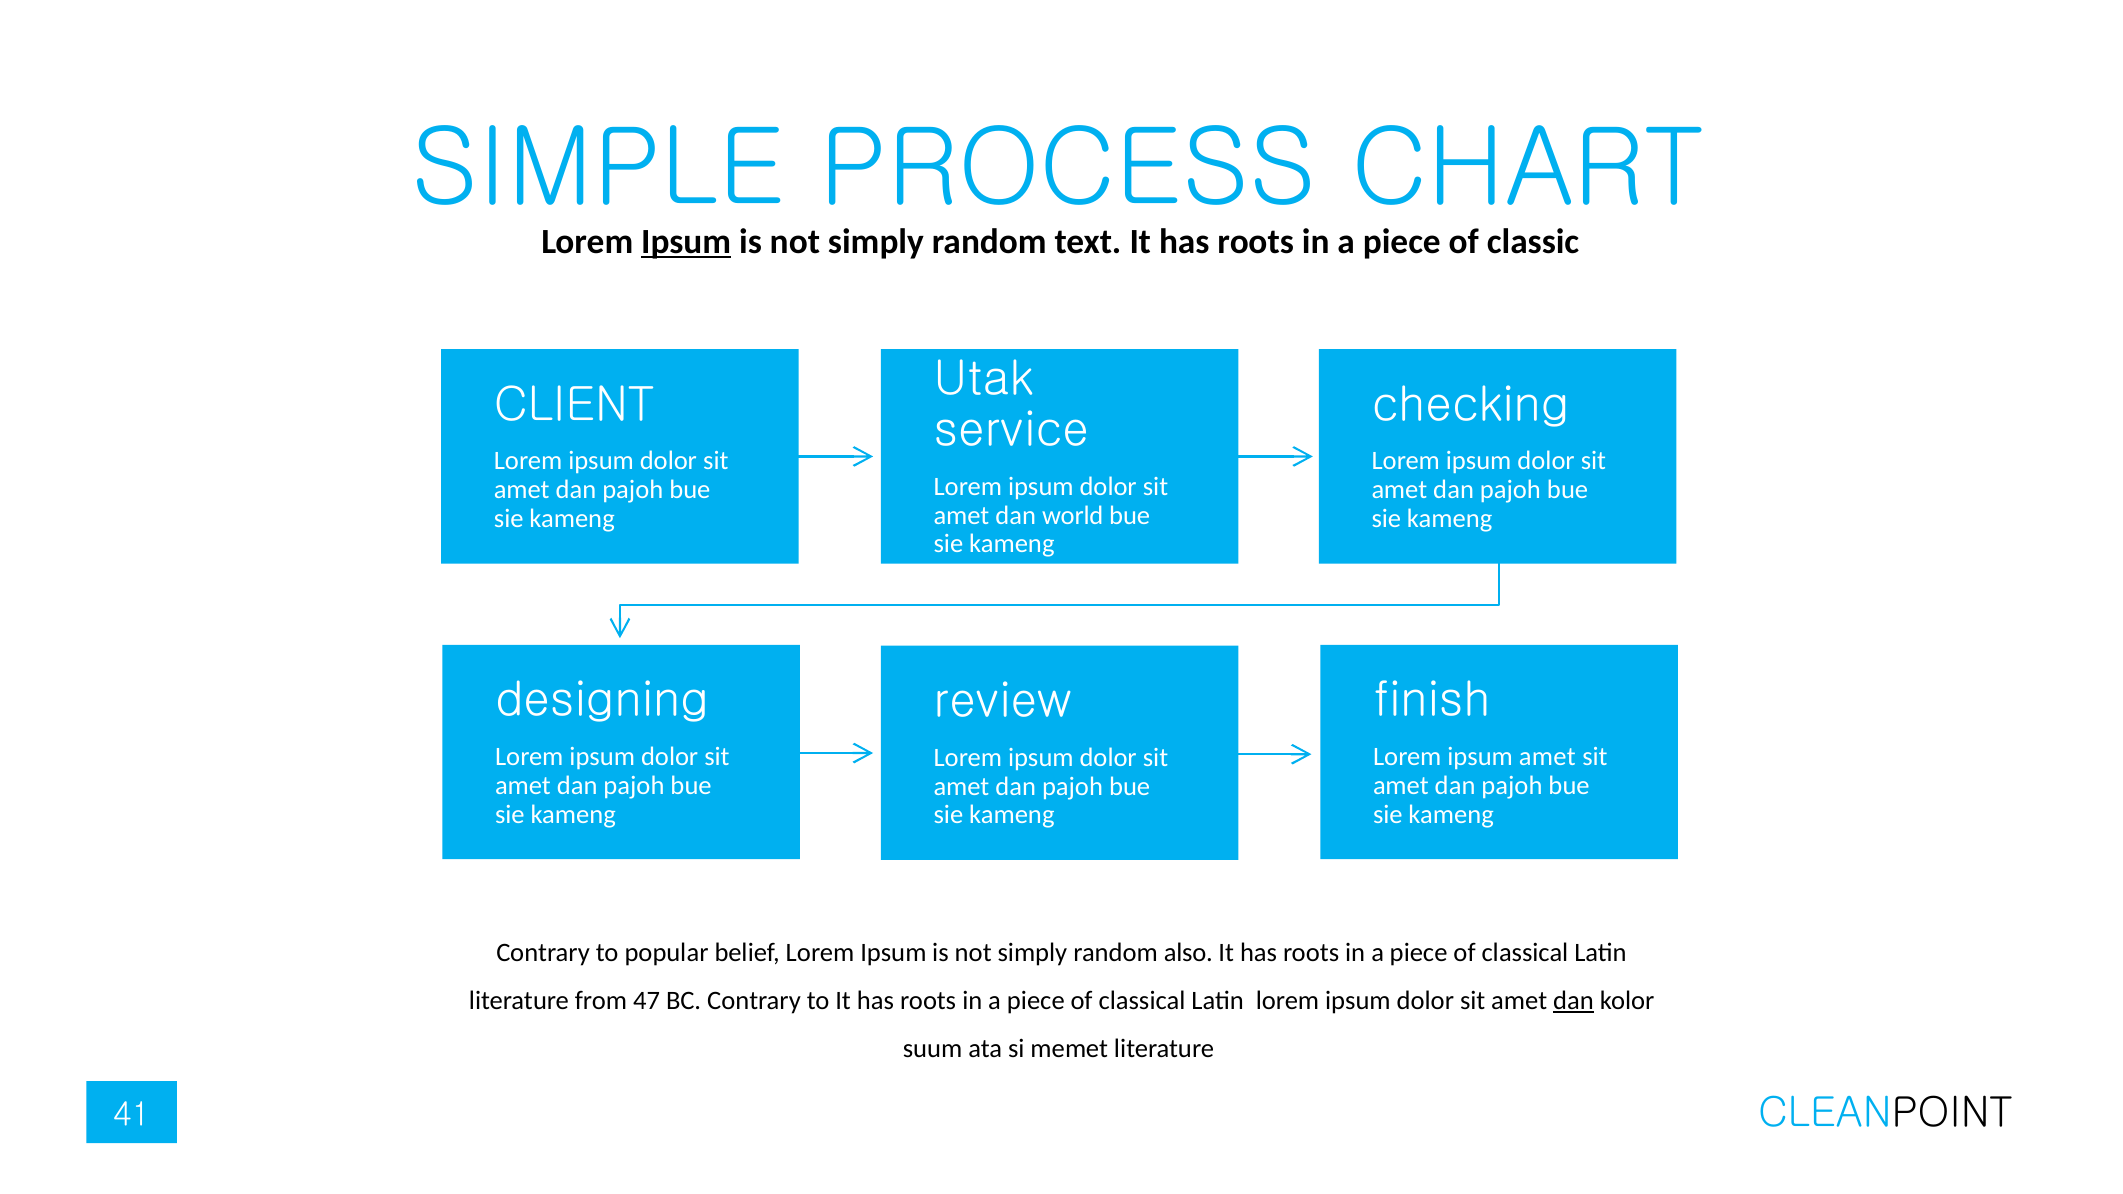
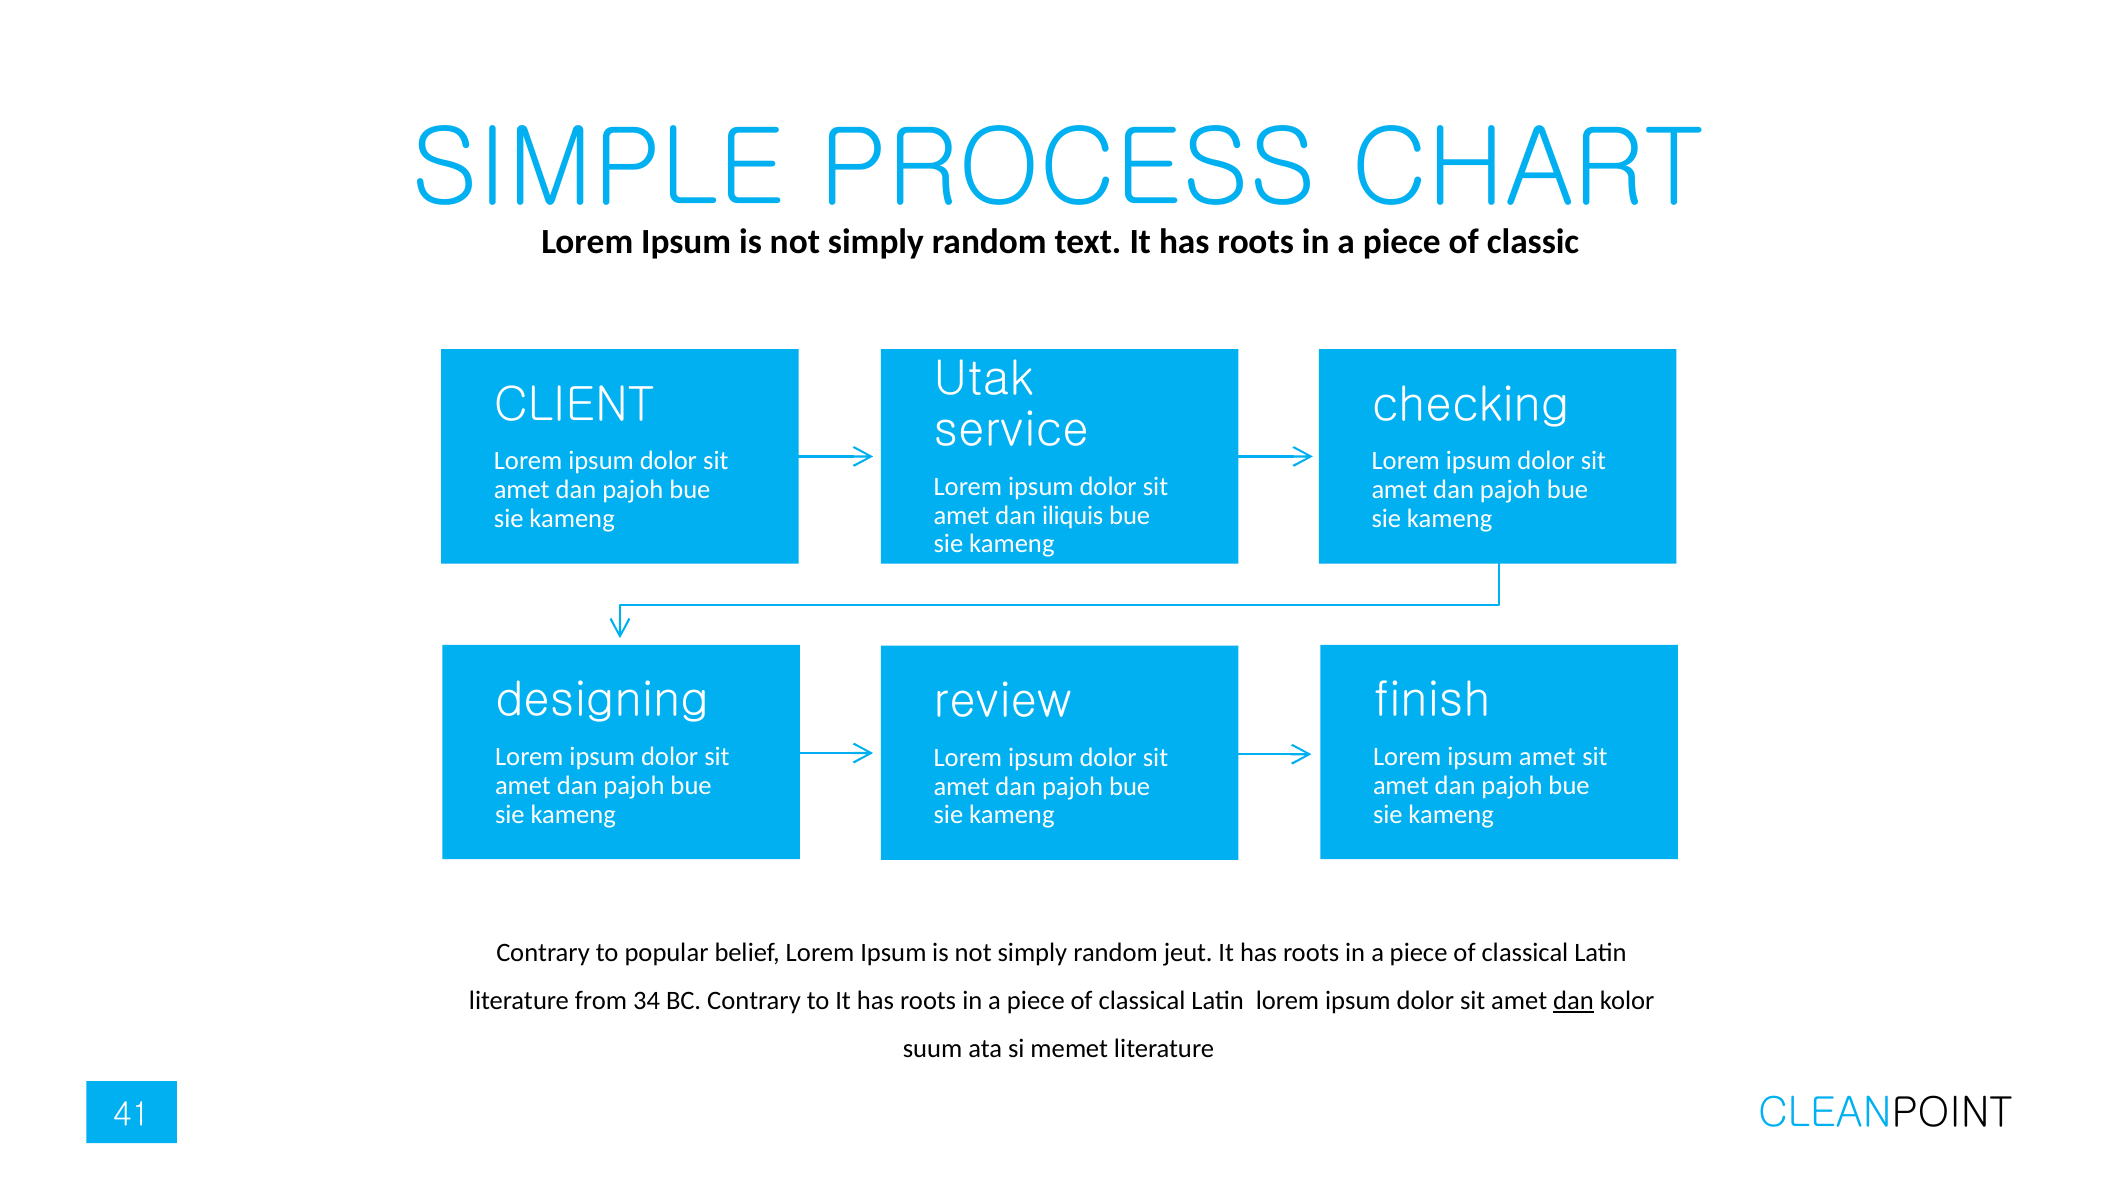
Ipsum underline: present -> none (686, 242)
world: world -> iliquis (1073, 516)
also: also -> jeut (1188, 953)
47: 47 -> 34 (647, 1001)
